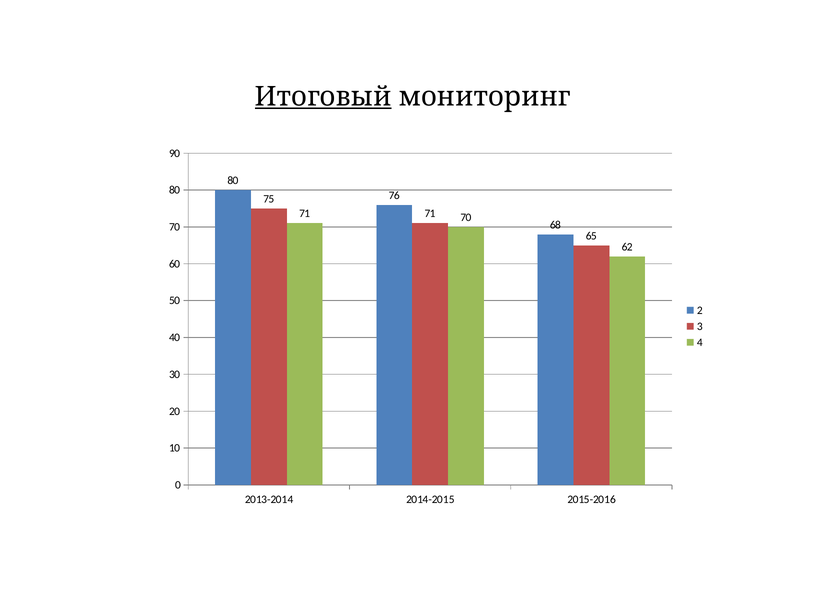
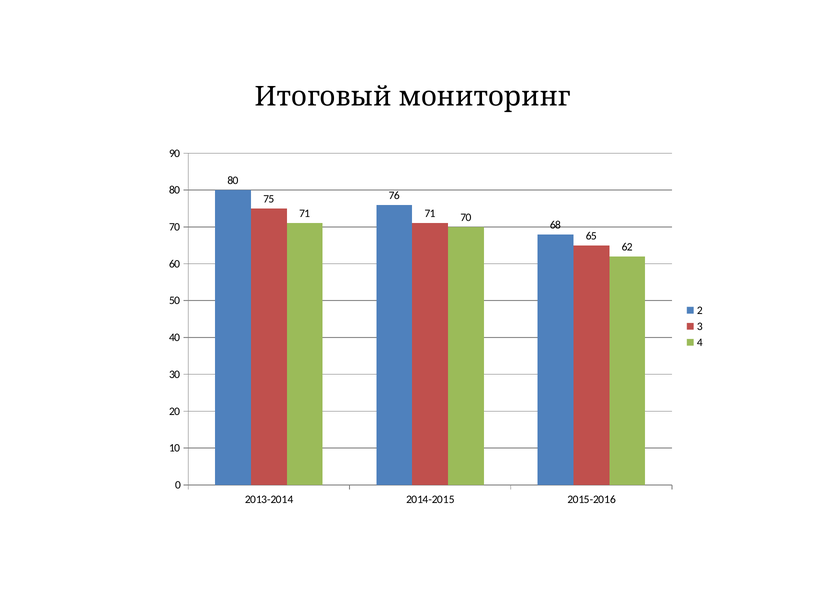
Итоговый underline: present -> none (323, 97)
